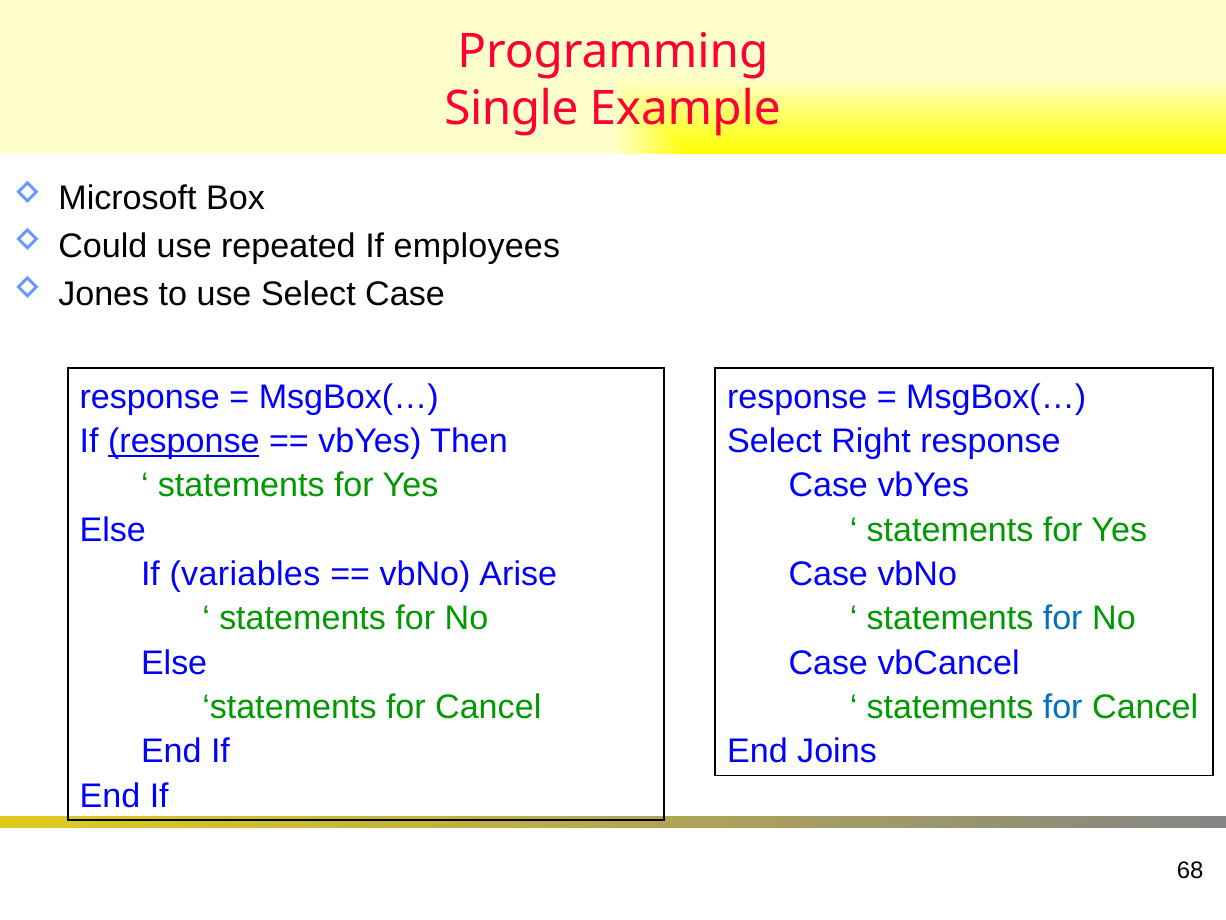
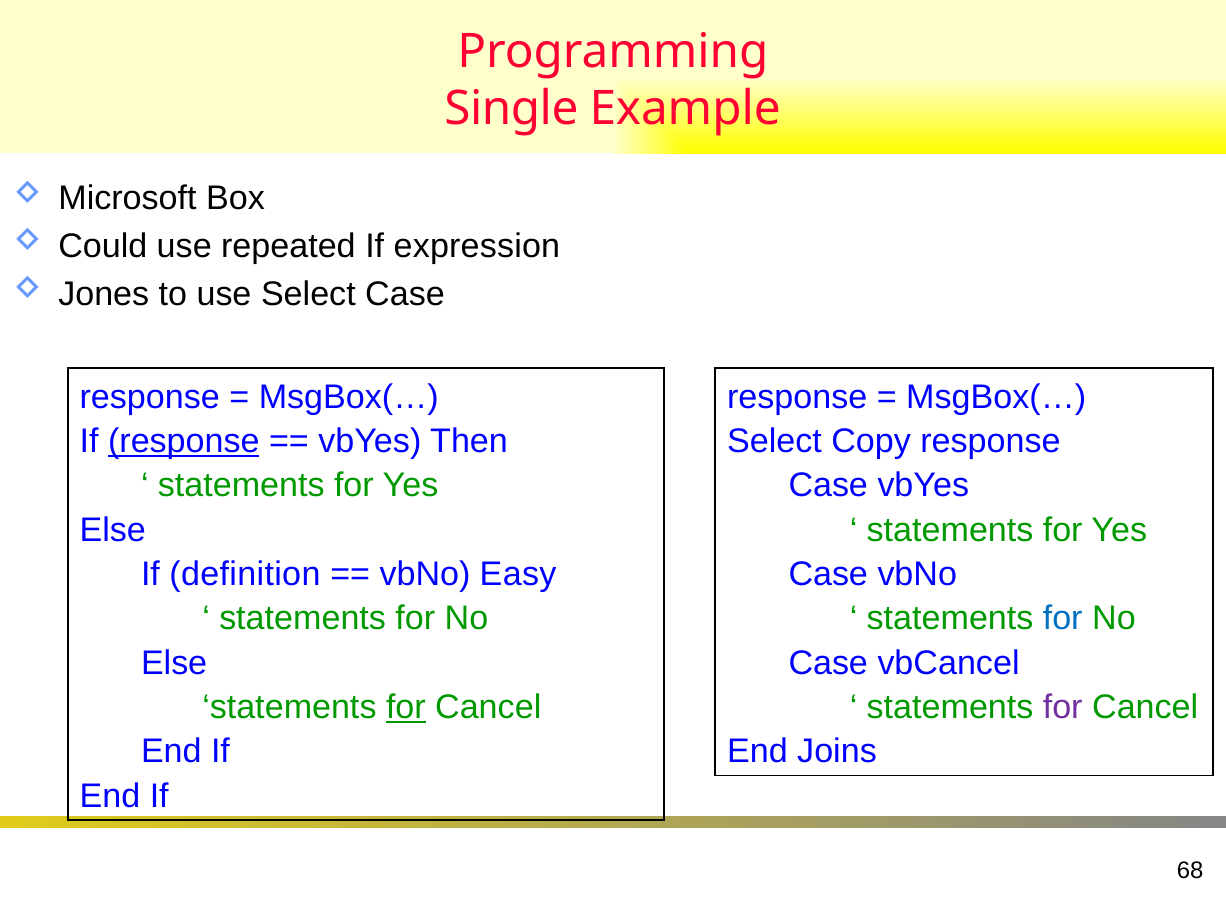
employees: employees -> expression (477, 246)
Right: Right -> Copy (871, 441)
variables: variables -> definition (245, 574)
Arise: Arise -> Easy (518, 574)
for underline: none -> present (406, 707)
for colour: blue -> purple (1063, 707)
